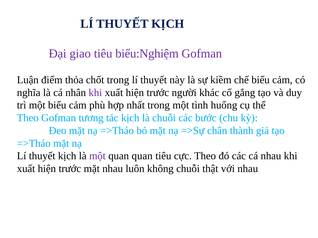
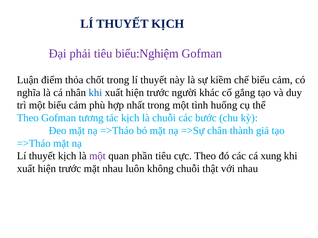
giao: giao -> phải (80, 54)
khi colour: purple -> blue (95, 93)
quan quan: quan -> phần (142, 156)
cá nhau: nhau -> xung (271, 156)
